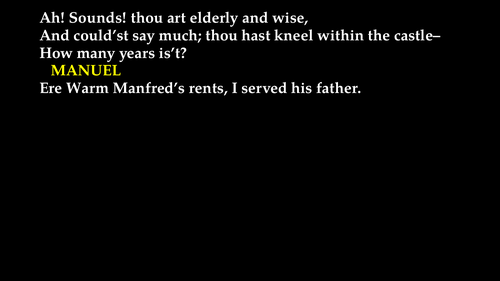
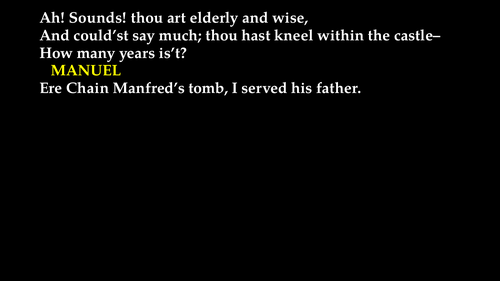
Warm: Warm -> Chain (88, 88)
rents: rents -> tomb (208, 88)
